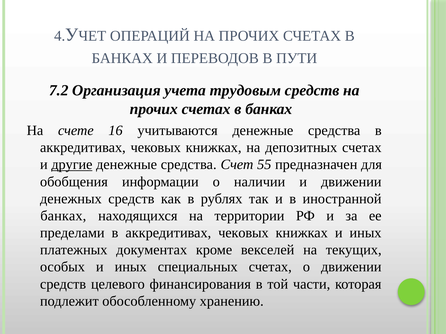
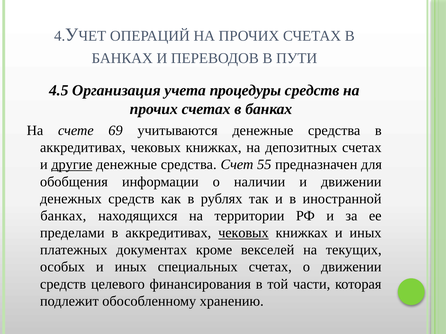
7.2: 7.2 -> 4.5 (59, 91)
трудовым: трудовым -> процедуры (245, 91)
16: 16 -> 69 (116, 131)
чековых underline: none -> present (243, 233)
